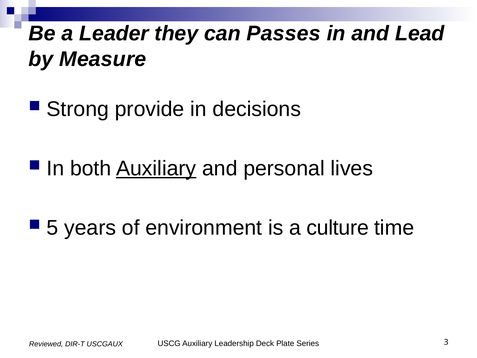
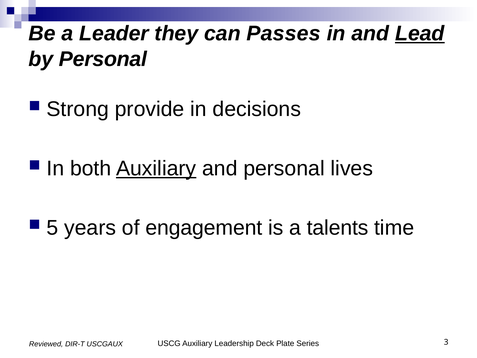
Lead underline: none -> present (420, 34)
by Measure: Measure -> Personal (103, 59)
environment: environment -> engagement (204, 228)
culture: culture -> talents (338, 228)
